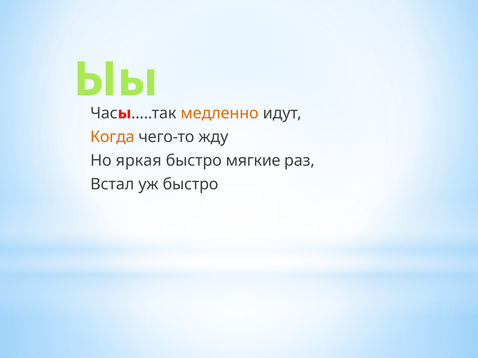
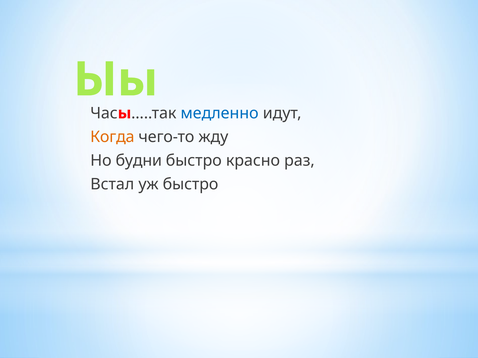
медленно colour: orange -> blue (220, 113)
яркая: яркая -> будни (139, 161)
мягкие: мягкие -> красно (253, 161)
